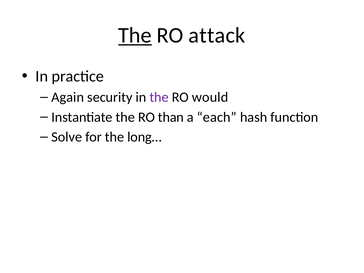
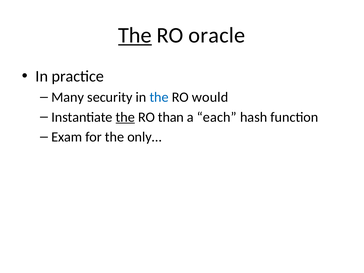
attack: attack -> oracle (217, 35)
Again: Again -> Many (68, 97)
the colour: purple -> blue (159, 97)
the underline: none -> present (125, 117)
Solve: Solve -> Exam (67, 137)
long…: long… -> only… (144, 137)
